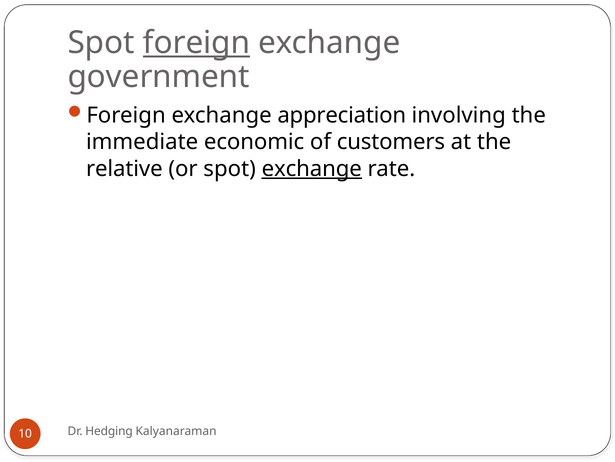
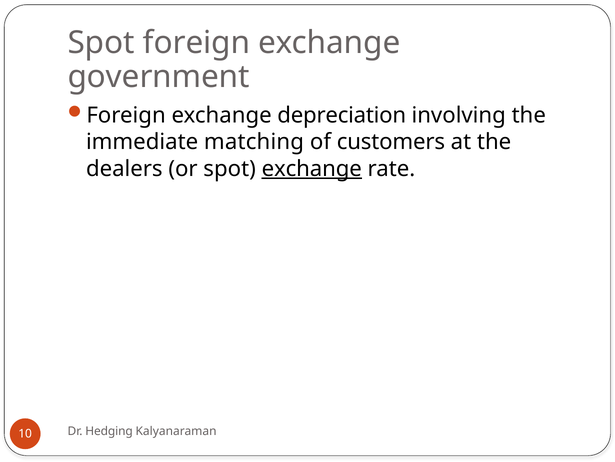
foreign underline: present -> none (197, 43)
appreciation: appreciation -> depreciation (342, 115)
economic: economic -> matching (254, 142)
relative: relative -> dealers (124, 169)
